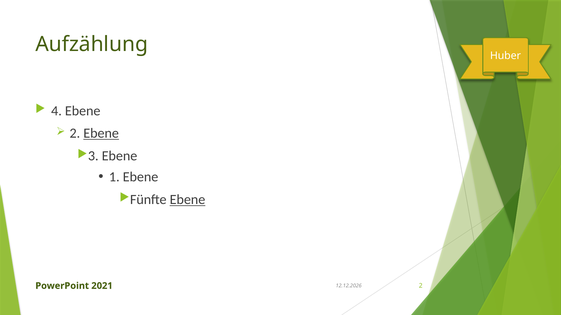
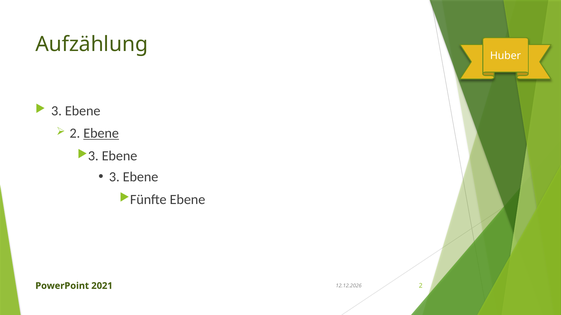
4: 4 -> 3 (56, 111)
1: 1 -> 3 (114, 177)
Ebene underline: present -> none (187, 200)
